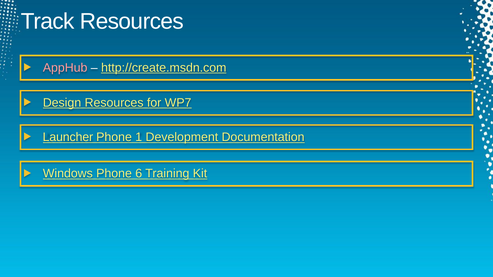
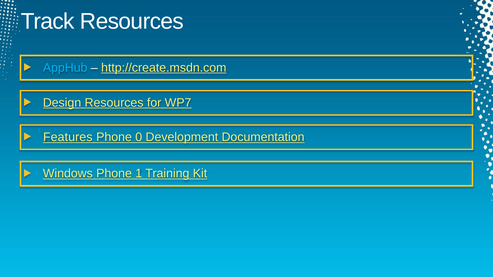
AppHub colour: pink -> light blue (65, 68)
Launcher: Launcher -> Features (68, 137)
1: 1 -> 0 (139, 137)
6: 6 -> 1 (139, 174)
